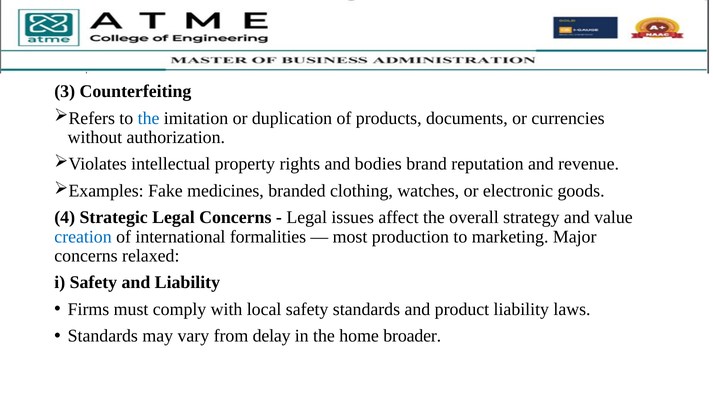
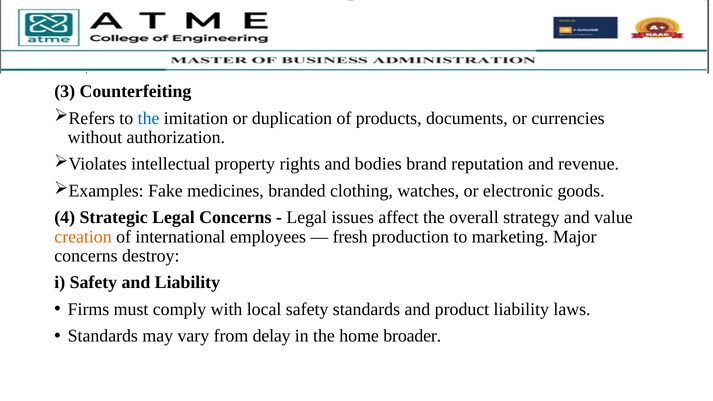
creation colour: blue -> orange (83, 237)
formalities: formalities -> employees (268, 237)
most: most -> fresh (350, 237)
relaxed: relaxed -> destroy (151, 256)
